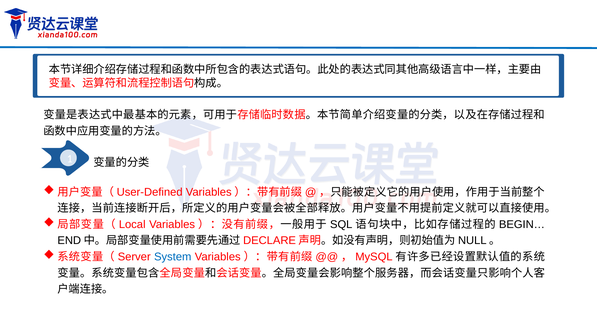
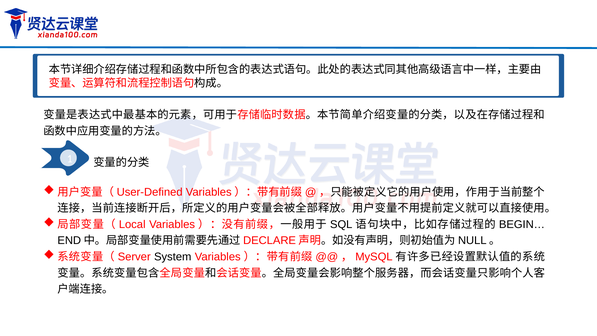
System colour: blue -> black (173, 257)
